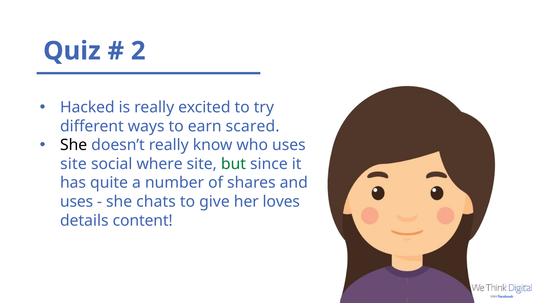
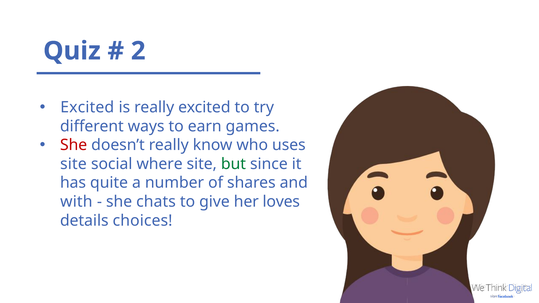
Hacked: Hacked -> Excited (87, 107)
scared: scared -> games (253, 126)
She colour: black -> red (74, 145)
uses: uses -> with (76, 202)
content: content -> choices (143, 221)
